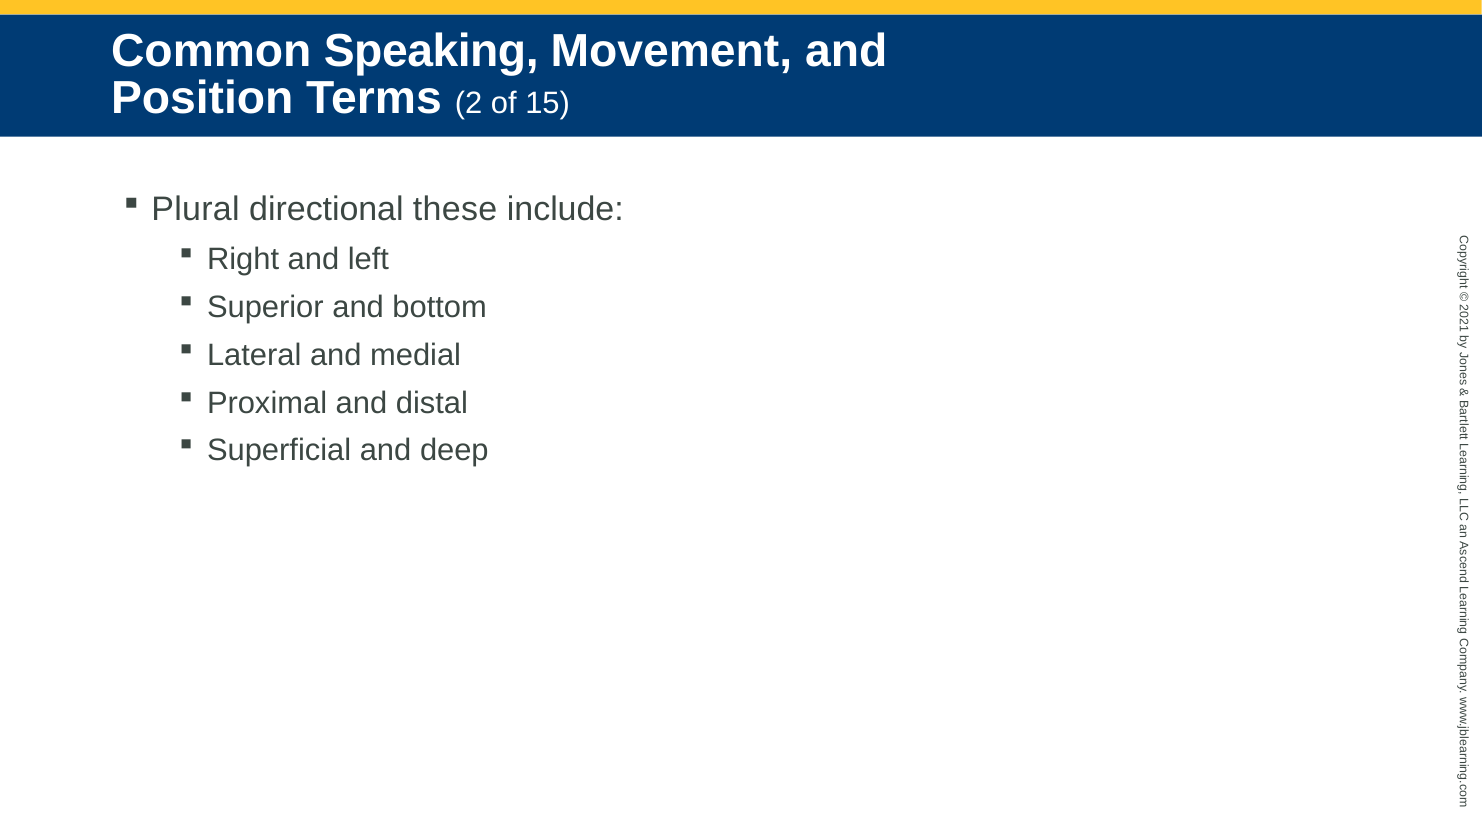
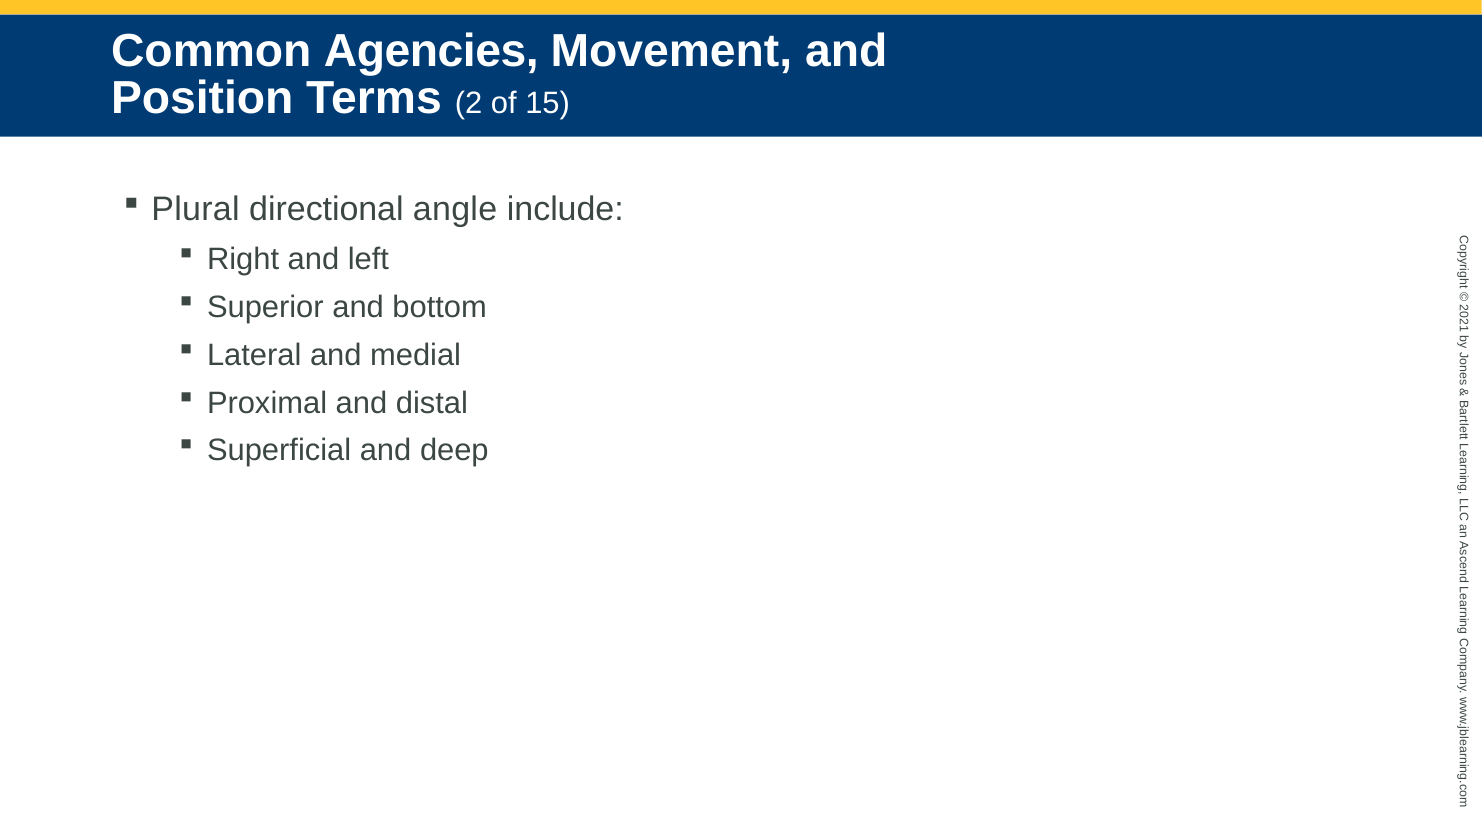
Speaking: Speaking -> Agencies (431, 51)
these: these -> angle (455, 210)
